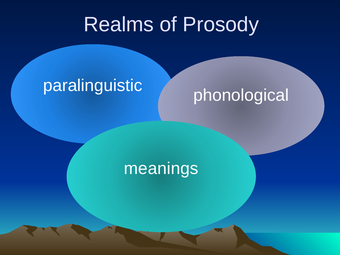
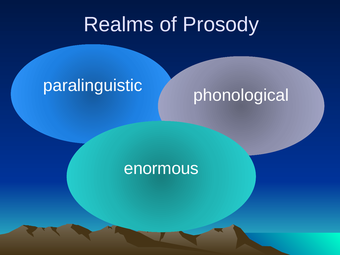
meanings: meanings -> enormous (161, 168)
